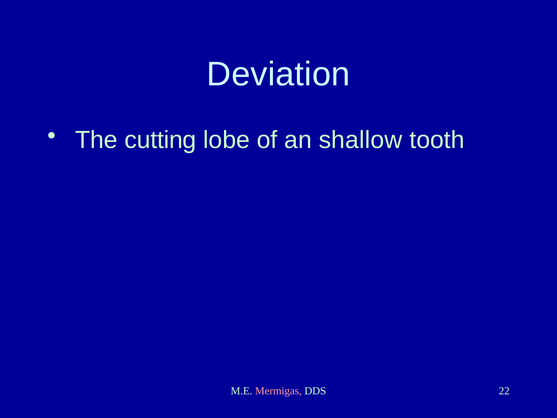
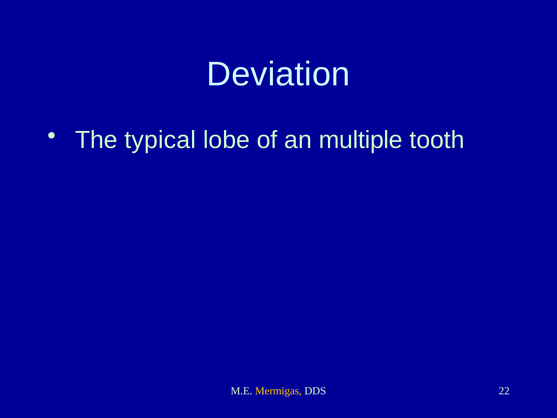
cutting: cutting -> typical (160, 140)
shallow: shallow -> multiple (361, 140)
Mermigas colour: pink -> yellow (278, 391)
